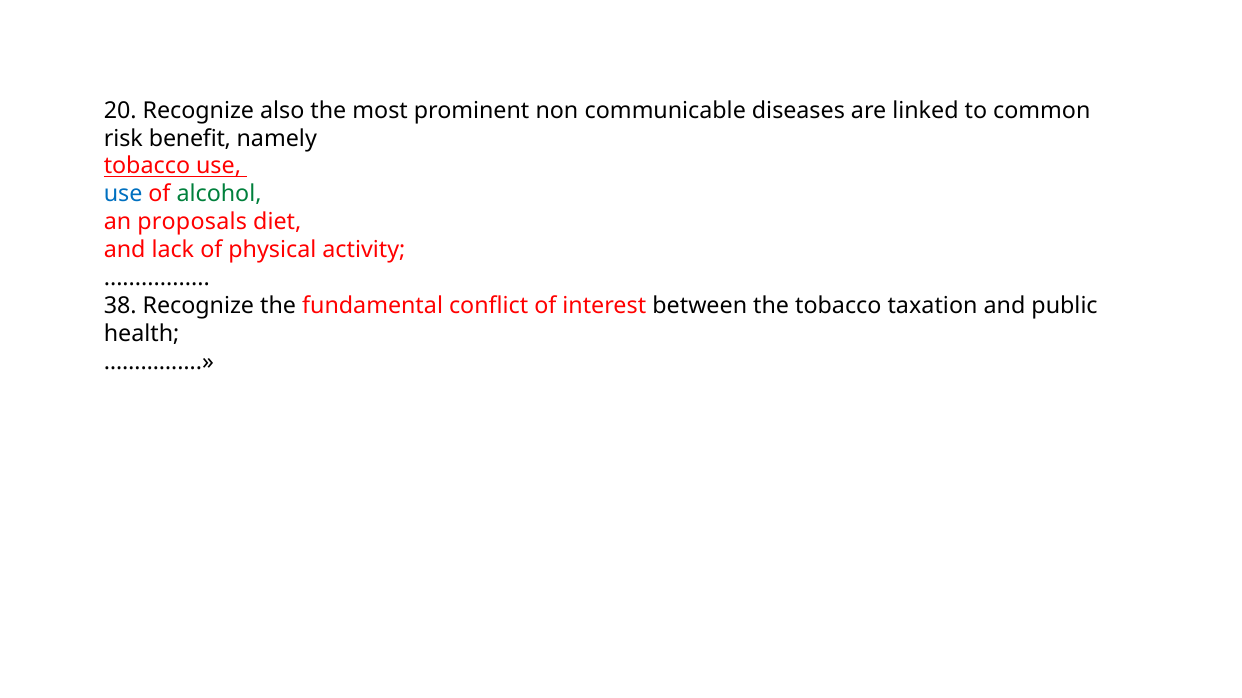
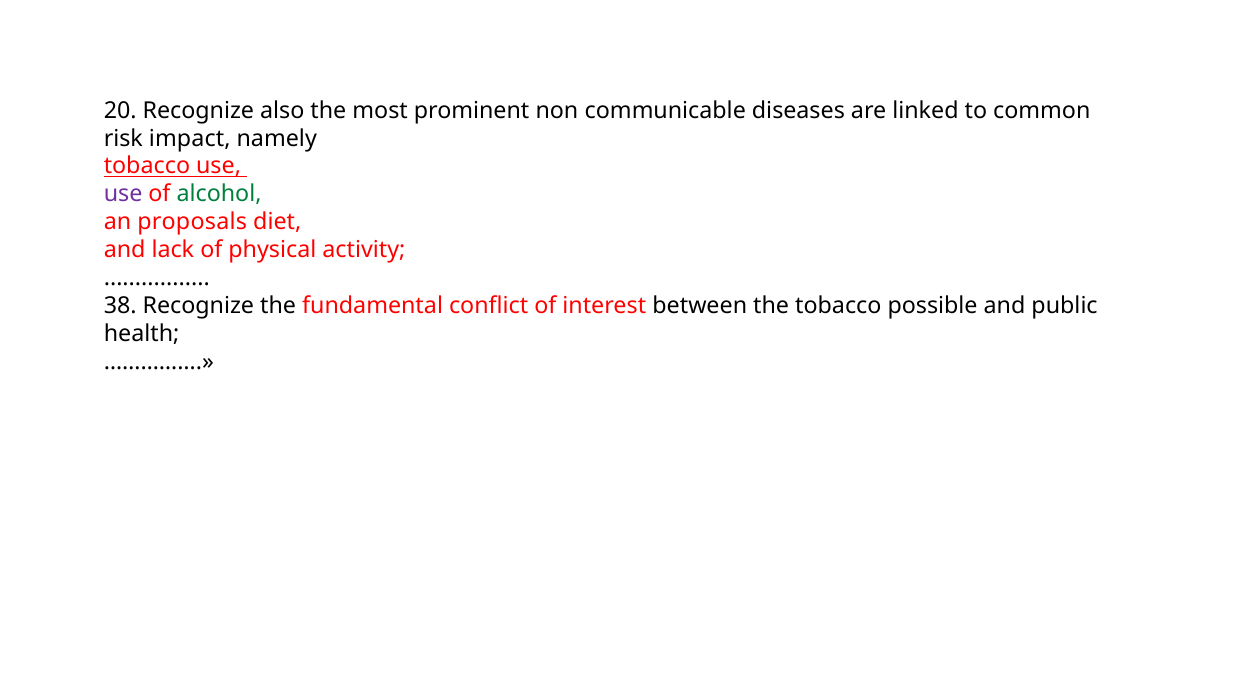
benefit: benefit -> impact (190, 138)
use colour: blue -> purple (123, 194)
taxation: taxation -> possible (933, 306)
